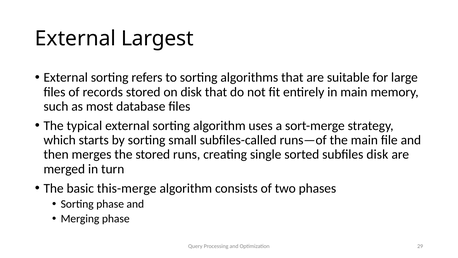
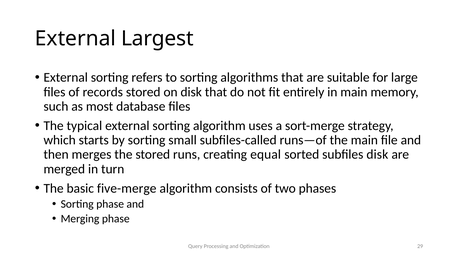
single: single -> equal (266, 154)
this-merge: this-merge -> five-merge (127, 188)
